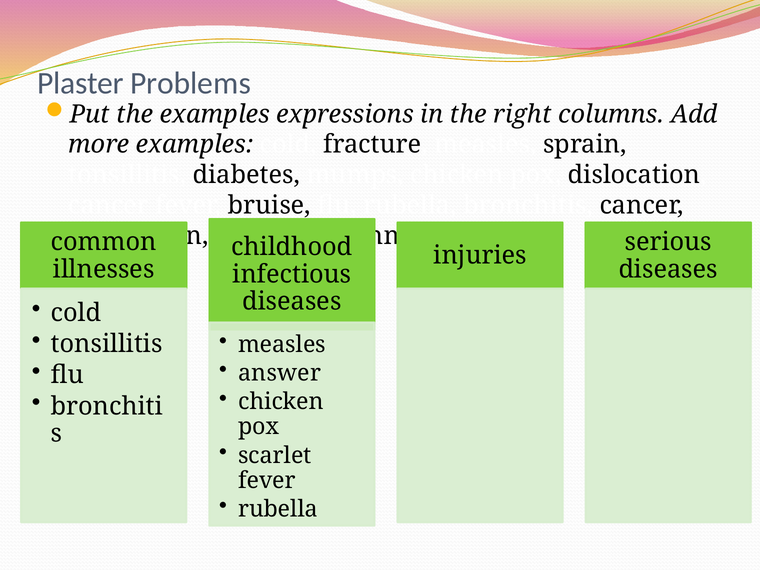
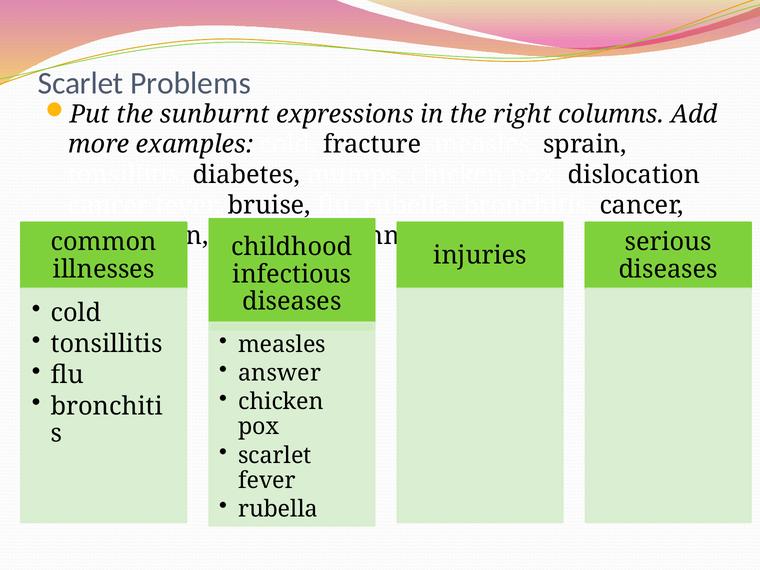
Plaster: Plaster -> Scarlet (81, 83)
the examples: examples -> sunburnt (215, 114)
